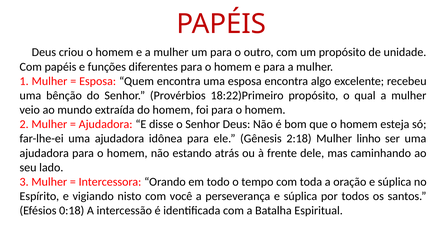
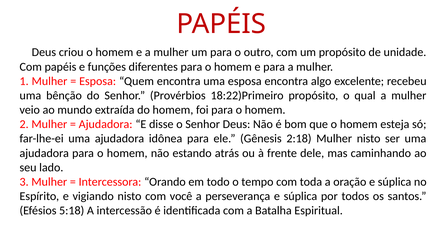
Mulher linho: linho -> nisto (369, 139)
0:18: 0:18 -> 5:18 (72, 211)
